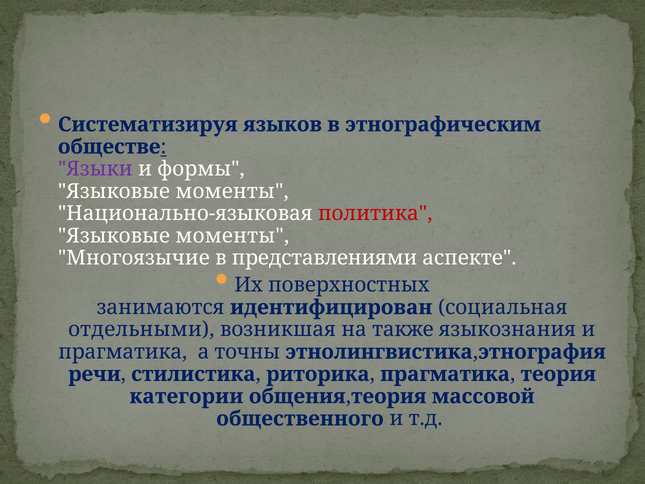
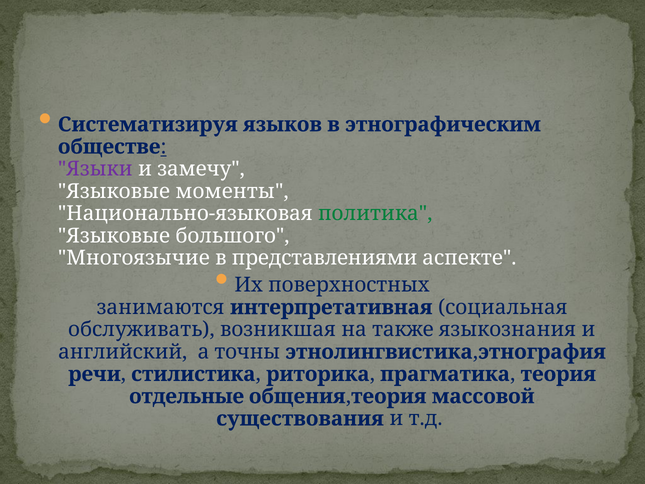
формы: формы -> замечу (201, 169)
политика colour: red -> green (375, 213)
моменты: моменты -> большого (232, 236)
идентифицирован: идентифицирован -> интерпретативная (331, 307)
отдельными: отдельными -> обслуживать (141, 329)
прагматика: прагматика -> английский (123, 352)
категории: категории -> отдельные (187, 396)
общественного: общественного -> существования (300, 418)
